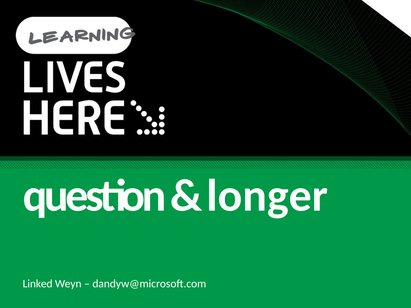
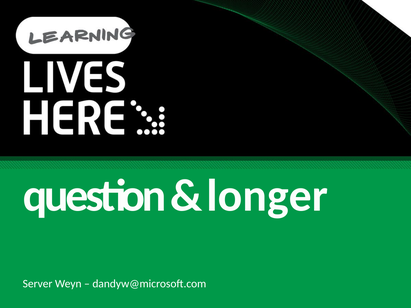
Linked: Linked -> Server (38, 284)
